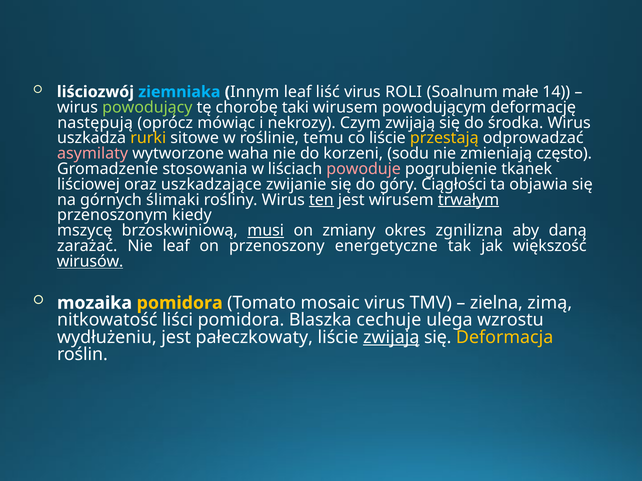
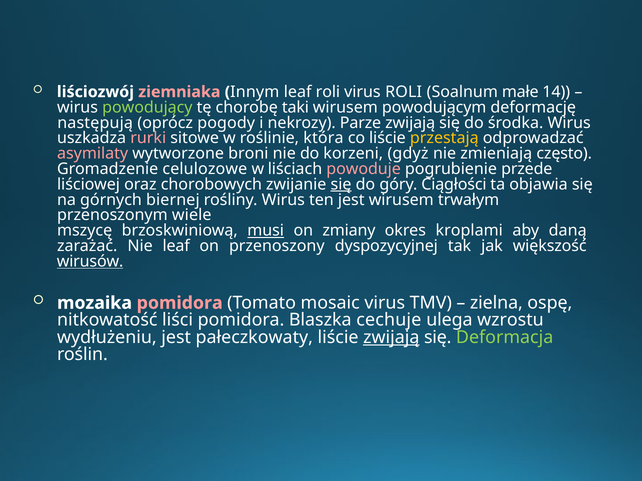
ziemniaka colour: light blue -> pink (179, 92)
leaf liść: liść -> roli (328, 92)
mówiąc: mówiąc -> pogody (226, 123)
Czym: Czym -> Parze (361, 123)
rurki colour: yellow -> pink (148, 138)
temu: temu -> która (323, 138)
waha: waha -> broni (248, 154)
sodu: sodu -> gdyż (408, 154)
stosowania: stosowania -> celulozowe (205, 169)
tkanek: tkanek -> przede (527, 169)
uszkadzające: uszkadzające -> chorobowych (211, 185)
się underline: none -> present (341, 185)
ślimaki: ślimaki -> biernej (173, 200)
ten underline: present -> none (321, 200)
trwałym underline: present -> none (469, 200)
kiedy: kiedy -> wiele (192, 215)
zgnilizna: zgnilizna -> kroplami (469, 231)
energetyczne: energetyczne -> dyspozycyjnej (386, 246)
pomidora colour: yellow -> pink (180, 303)
zimą: zimą -> ospę (550, 303)
Deformacja colour: yellow -> light green (505, 338)
